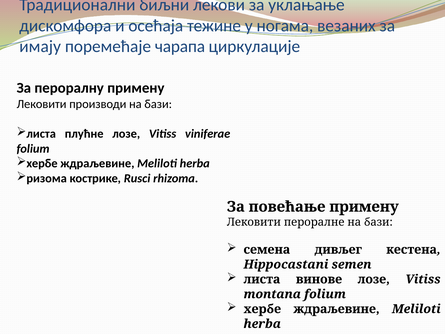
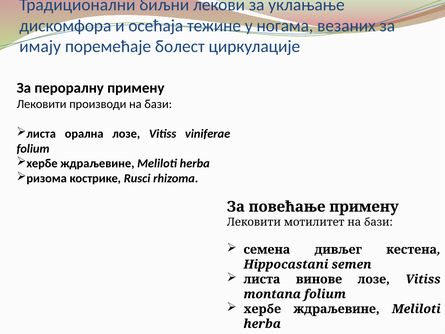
чарапа: чарапа -> болест (180, 46)
плућне: плућне -> орална (84, 134)
пероралне: пероралне -> мотилитет (314, 222)
